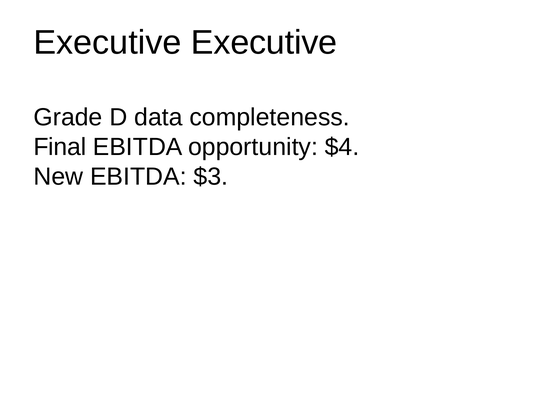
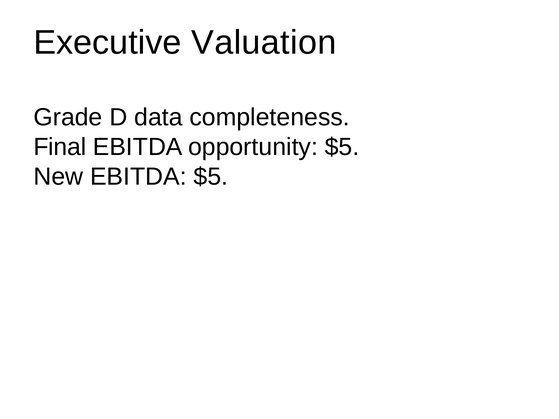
Executive Executive: Executive -> Valuation (264, 42)
opportunity $4: $4 -> $5 (342, 147)
EBITDA $3: $3 -> $5 (211, 177)
